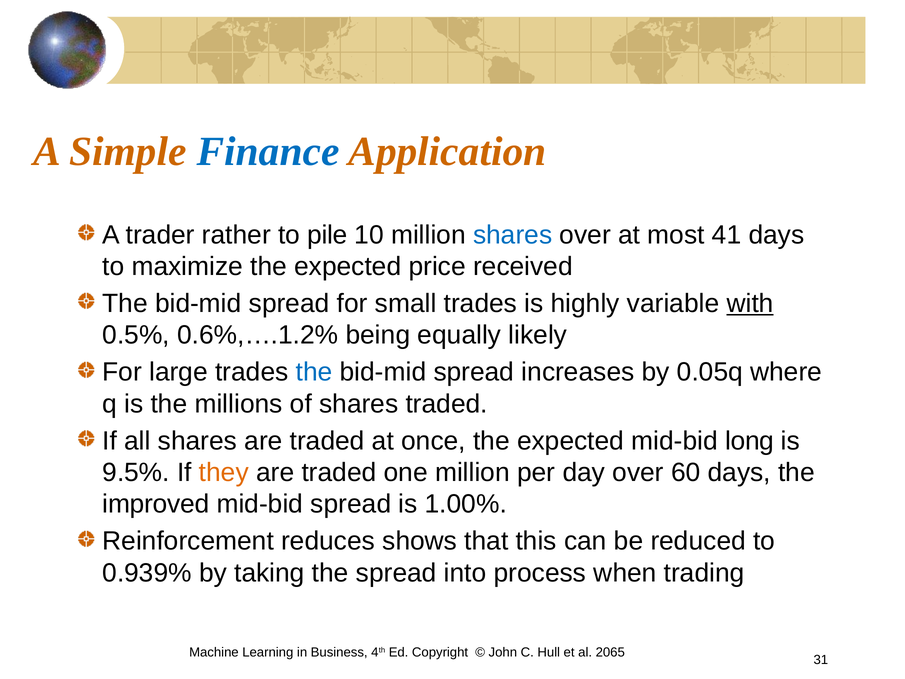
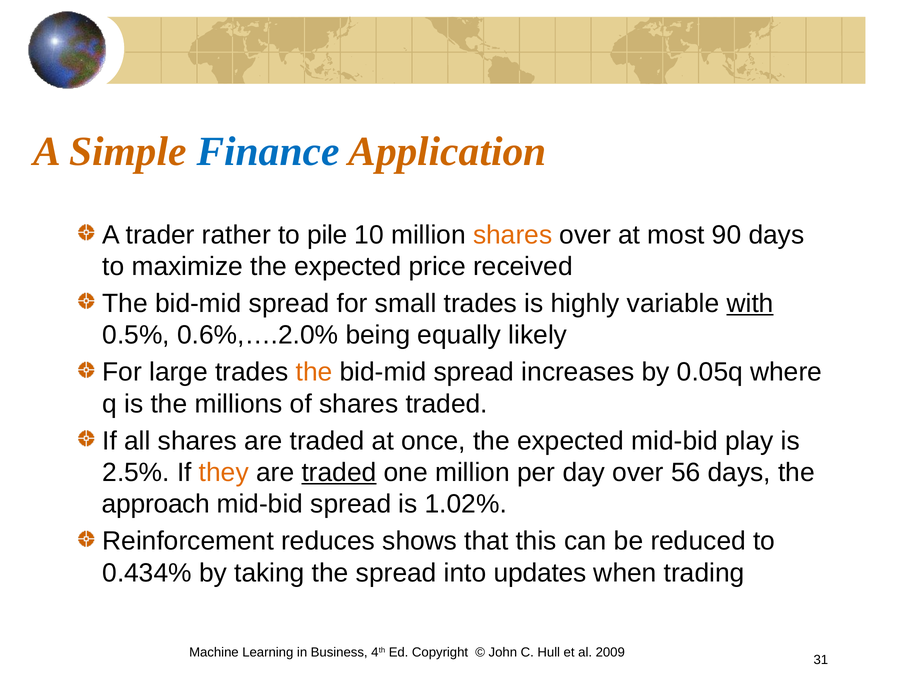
shares colour: blue -> orange (513, 235)
41: 41 -> 90 (727, 235)
0.6%,….1.2%: 0.6%,….1.2% -> 0.6%,….2.0% (258, 335)
the colour: blue -> orange (314, 372)
long: long -> play (749, 441)
9.5%: 9.5% -> 2.5% (136, 472)
traded underline: none -> present (339, 472)
60: 60 -> 56 (686, 472)
improved: improved -> approach (156, 504)
1.00%: 1.00% -> 1.02% (466, 504)
0.939%: 0.939% -> 0.434% (147, 573)
process: process -> updates (540, 573)
2065: 2065 -> 2009 (610, 652)
